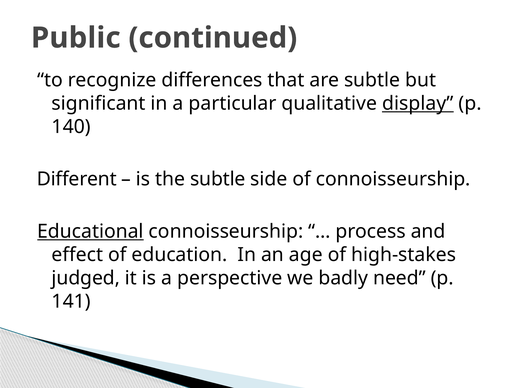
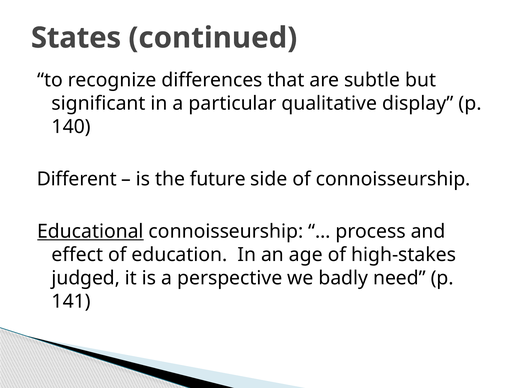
Public: Public -> States (76, 38)
display underline: present -> none (418, 103)
the subtle: subtle -> future (218, 179)
